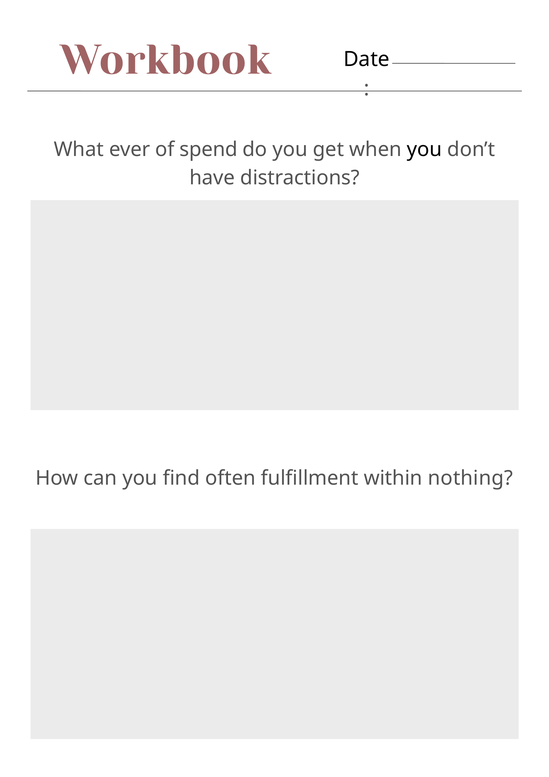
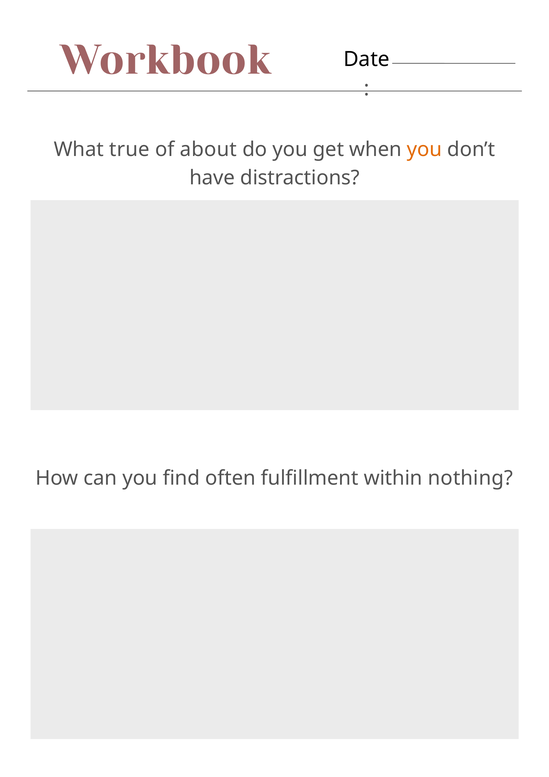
ever: ever -> true (129, 149)
spend: spend -> about (208, 149)
you colour: black -> orange (425, 149)
